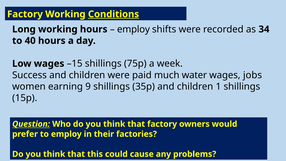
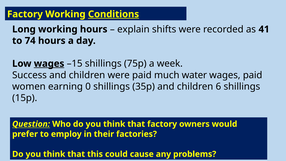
employ: employ -> explain (133, 29)
34: 34 -> 41 (264, 29)
40: 40 -> 74 (30, 41)
wages underline: none -> present (49, 64)
wages jobs: jobs -> paid (253, 75)
9: 9 -> 0 (88, 86)
1: 1 -> 6 (218, 86)
